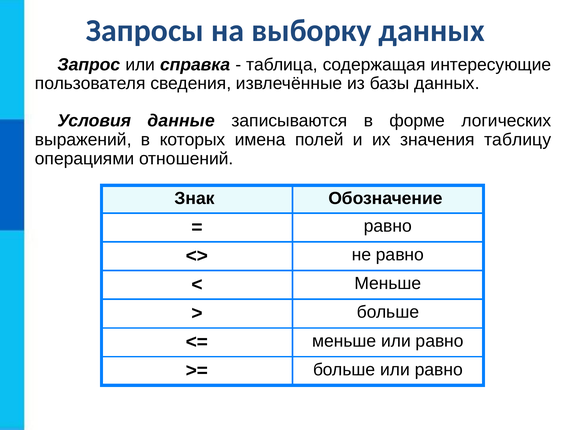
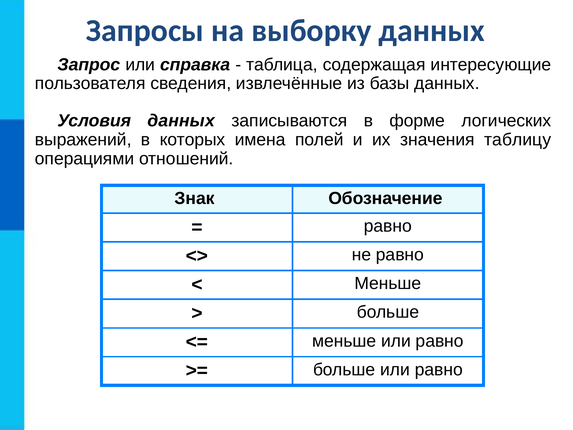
Условия данные: данные -> данных (181, 121)
